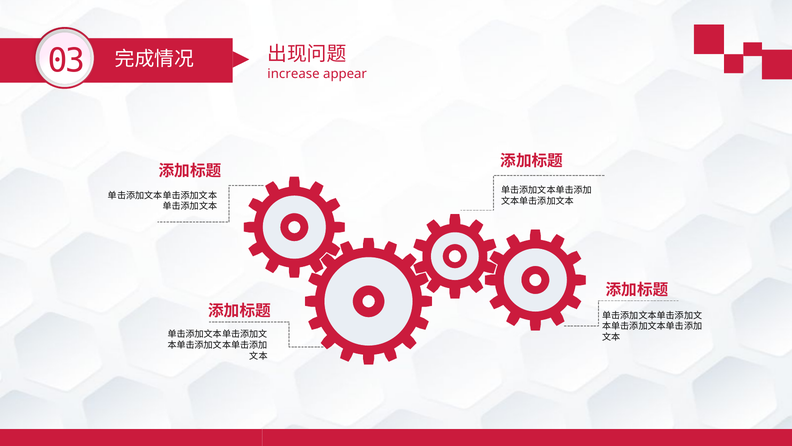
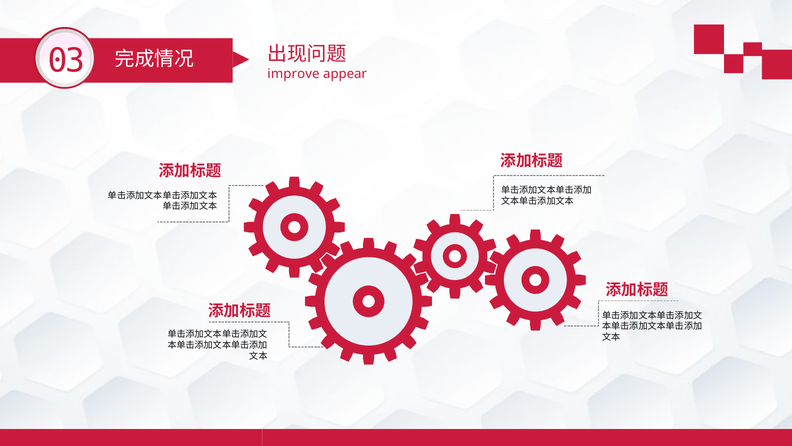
increase: increase -> improve (293, 74)
